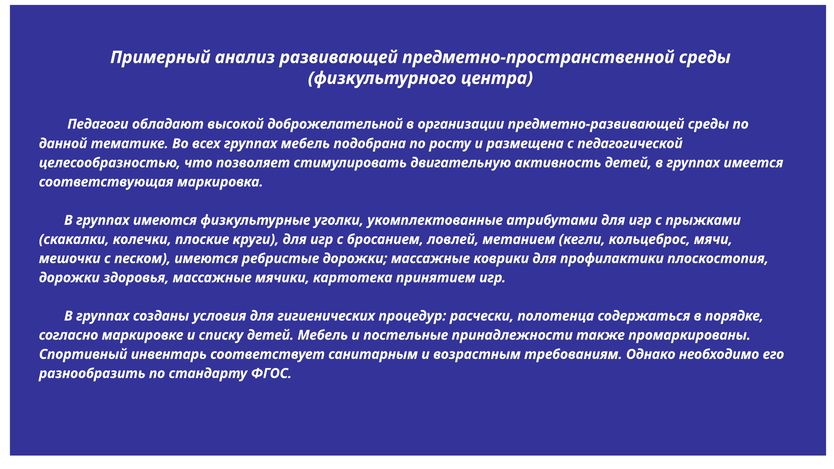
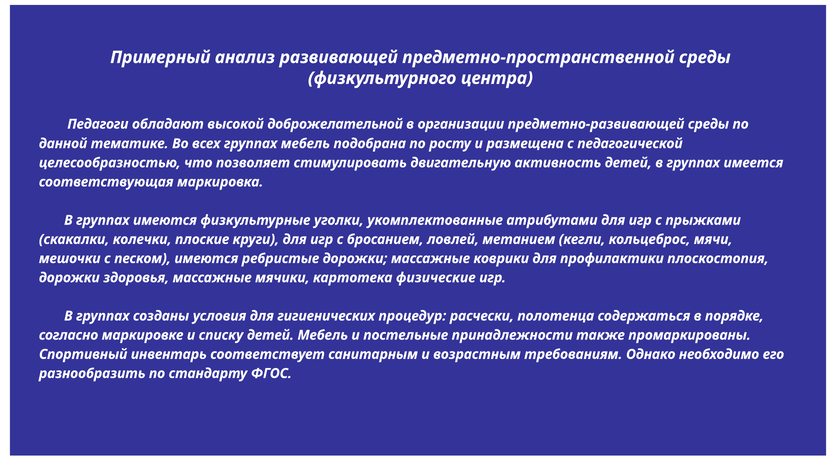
принятием: принятием -> физические (436, 278)
